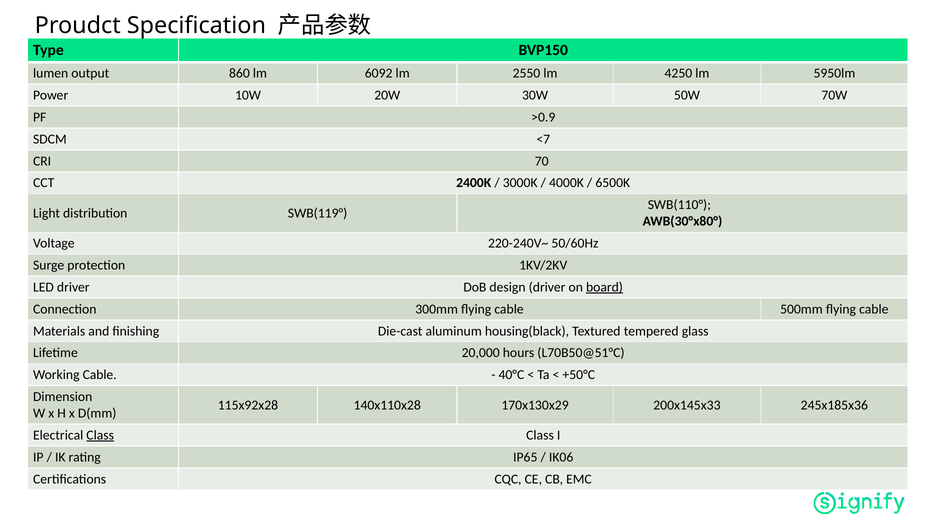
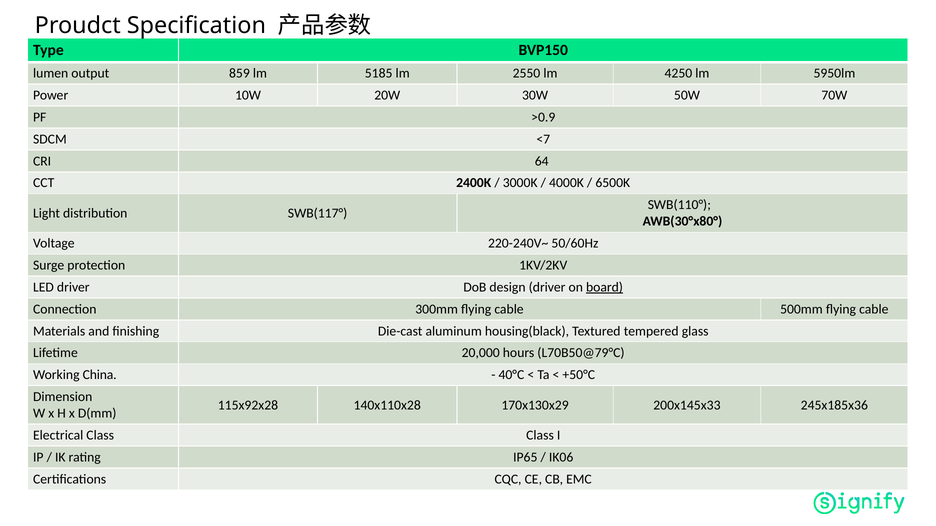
860: 860 -> 859 (239, 73)
6092: 6092 -> 5185 (379, 73)
70: 70 -> 64 (542, 161)
SWB(119°: SWB(119° -> SWB(117° (318, 213)
L70B50@51°C: L70B50@51°C -> L70B50@79°C (581, 353)
Working Cable: Cable -> China (100, 375)
Class underline: present -> none (100, 436)
